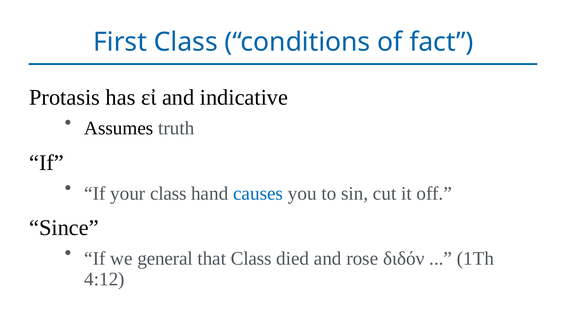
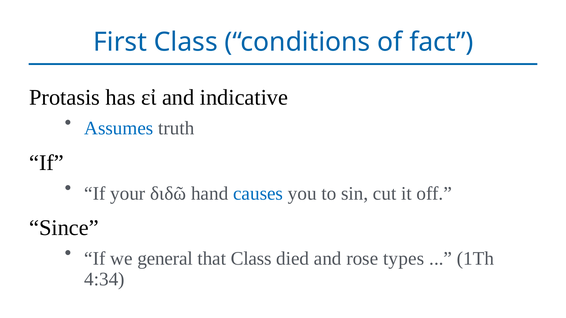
Assumes colour: black -> blue (119, 128)
your class: class -> διδῶ (168, 194)
διδόν: διδόν -> types (404, 259)
4:12: 4:12 -> 4:34 (104, 280)
